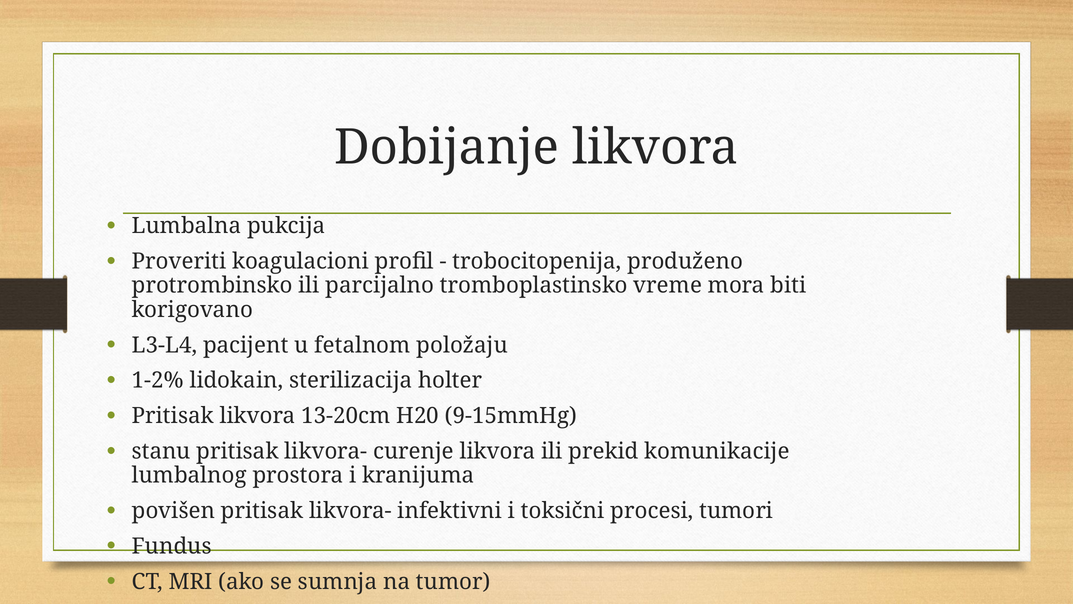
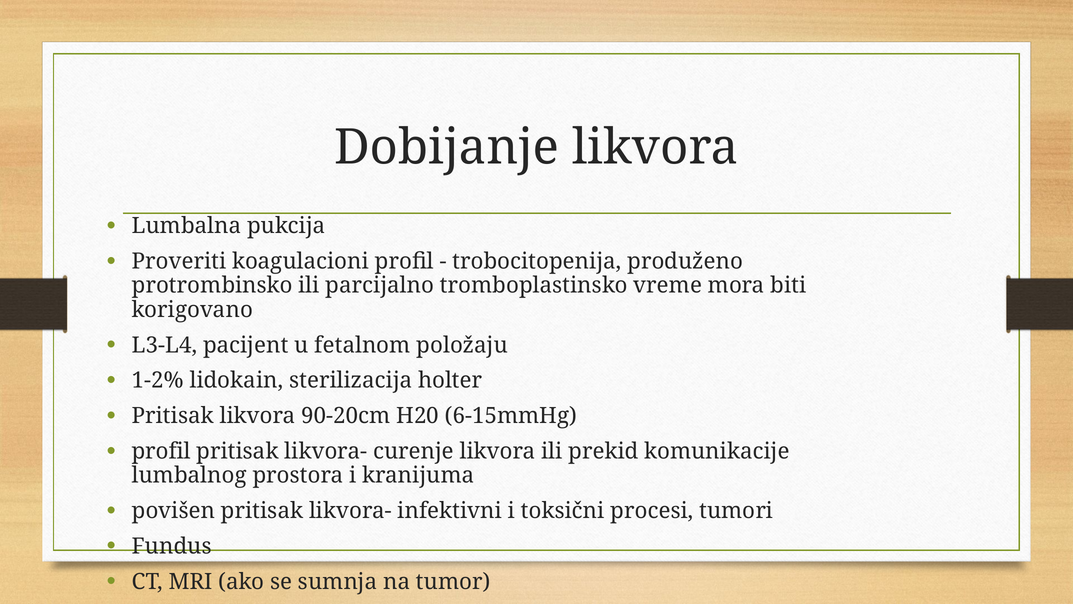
13-20cm: 13-20cm -> 90-20cm (346, 416)
9-15mmHg: 9-15mmHg -> 6-15mmHg (511, 416)
stanu: stanu -> profil (161, 451)
